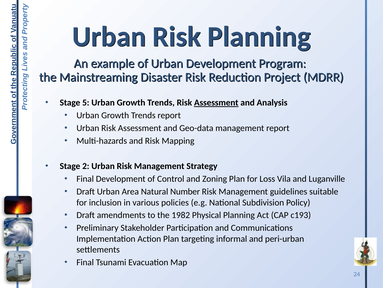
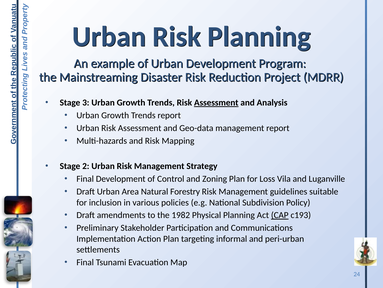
5: 5 -> 3 (86, 102)
Number: Number -> Forestry (185, 191)
CAP underline: none -> present (280, 215)
